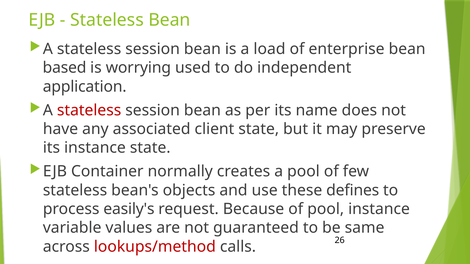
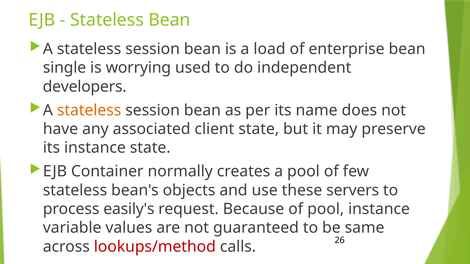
based: based -> single (65, 68)
application: application -> developers (85, 87)
stateless colour: red -> orange (89, 110)
defines: defines -> servers (353, 191)
